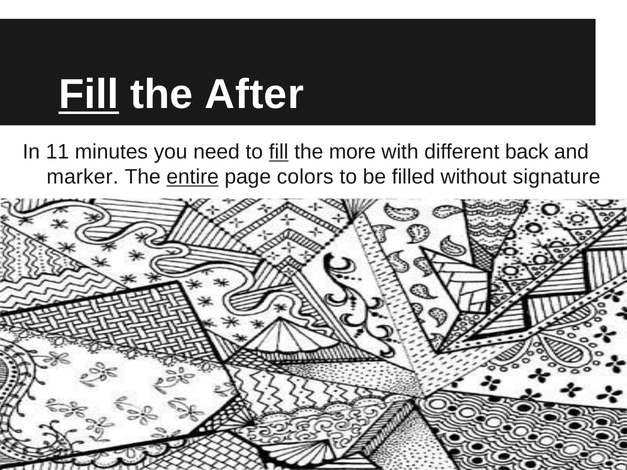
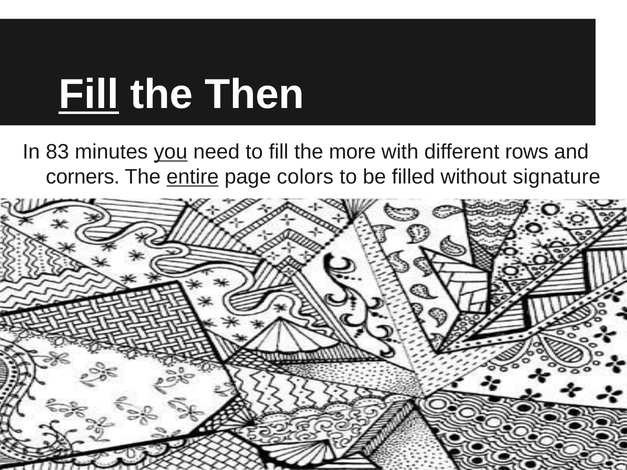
After: After -> Then (255, 95)
11: 11 -> 83 (57, 152)
you underline: none -> present (171, 152)
fill underline: present -> none (279, 152)
back: back -> rows (527, 152)
marker: marker -> corners (83, 177)
